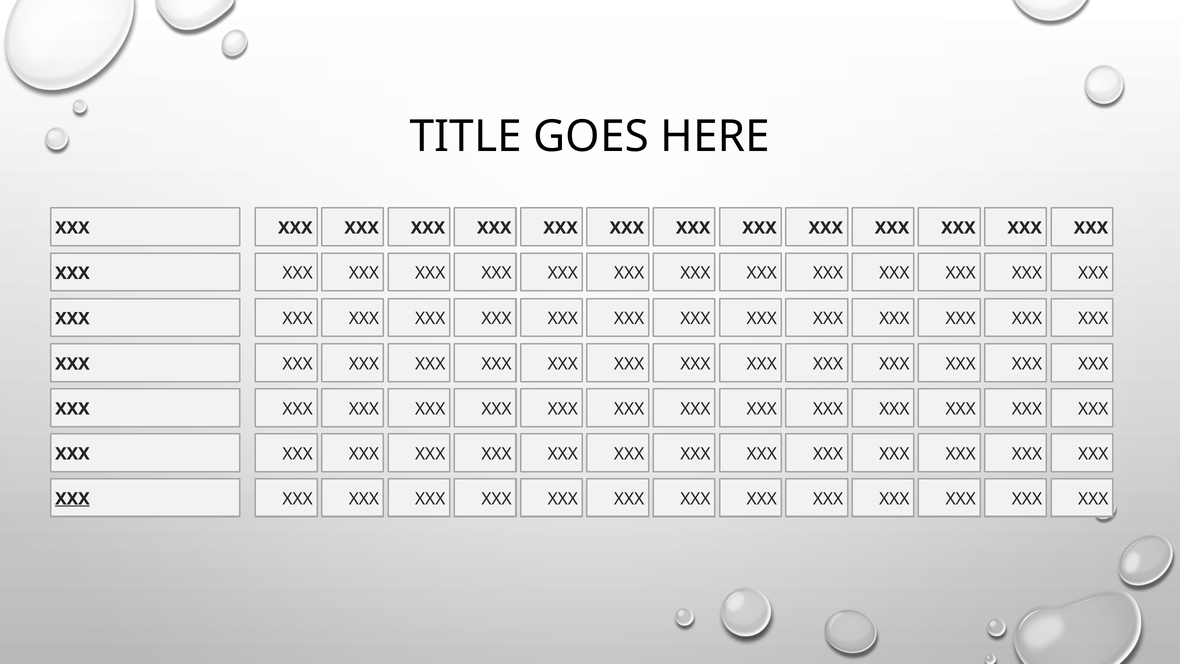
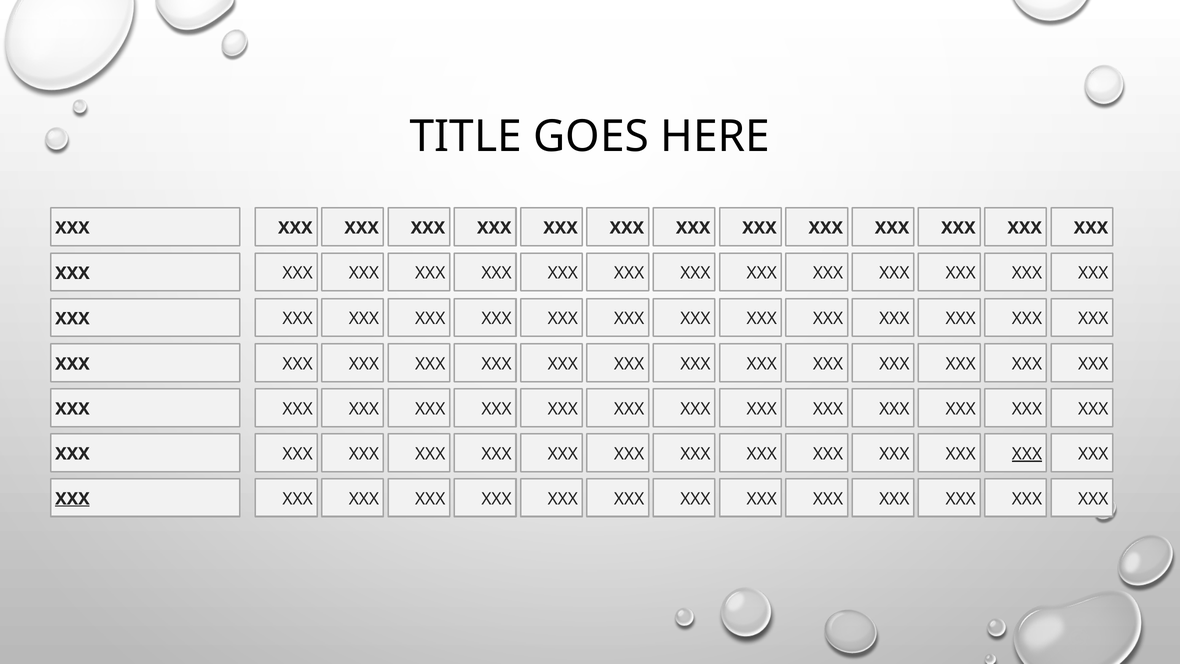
XXX underline: none -> present (1027, 454)
